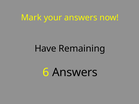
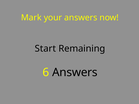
Have: Have -> Start (45, 49)
